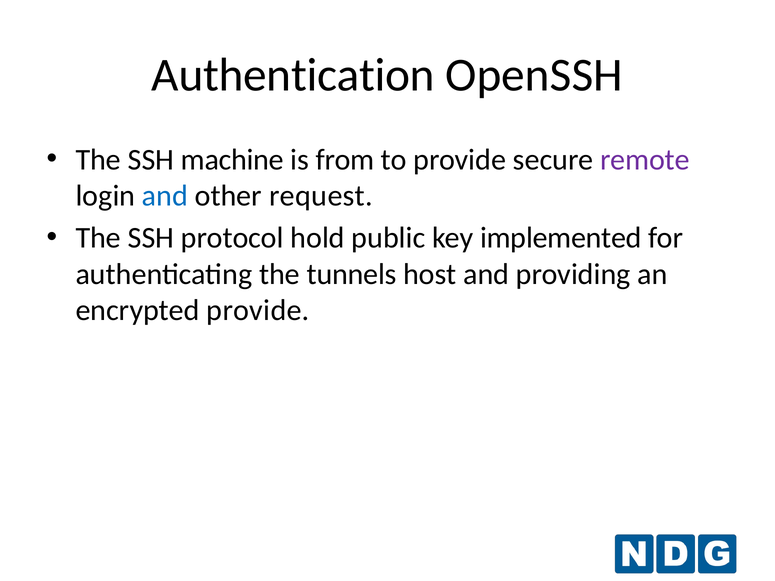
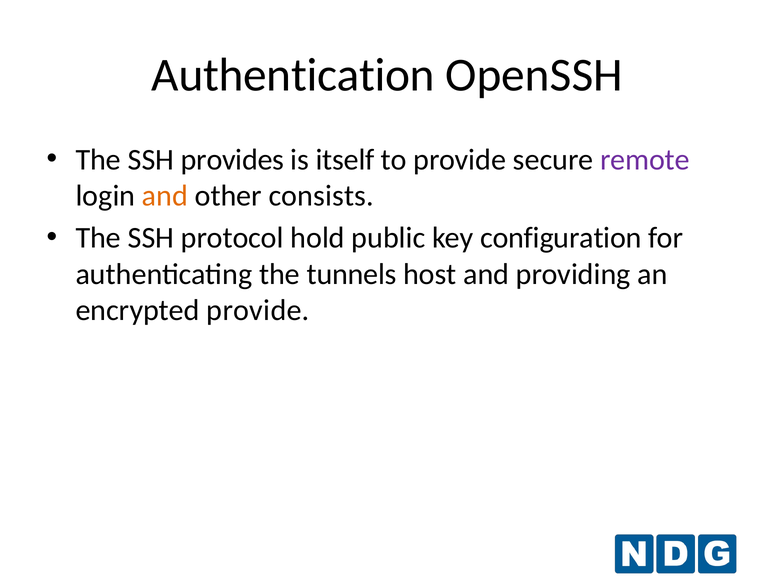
machine: machine -> provides (232, 160)
from: from -> itself (345, 160)
and colour: blue -> orange (165, 196)
request: request -> consists (321, 196)
implemented: implemented -> configuration (561, 238)
